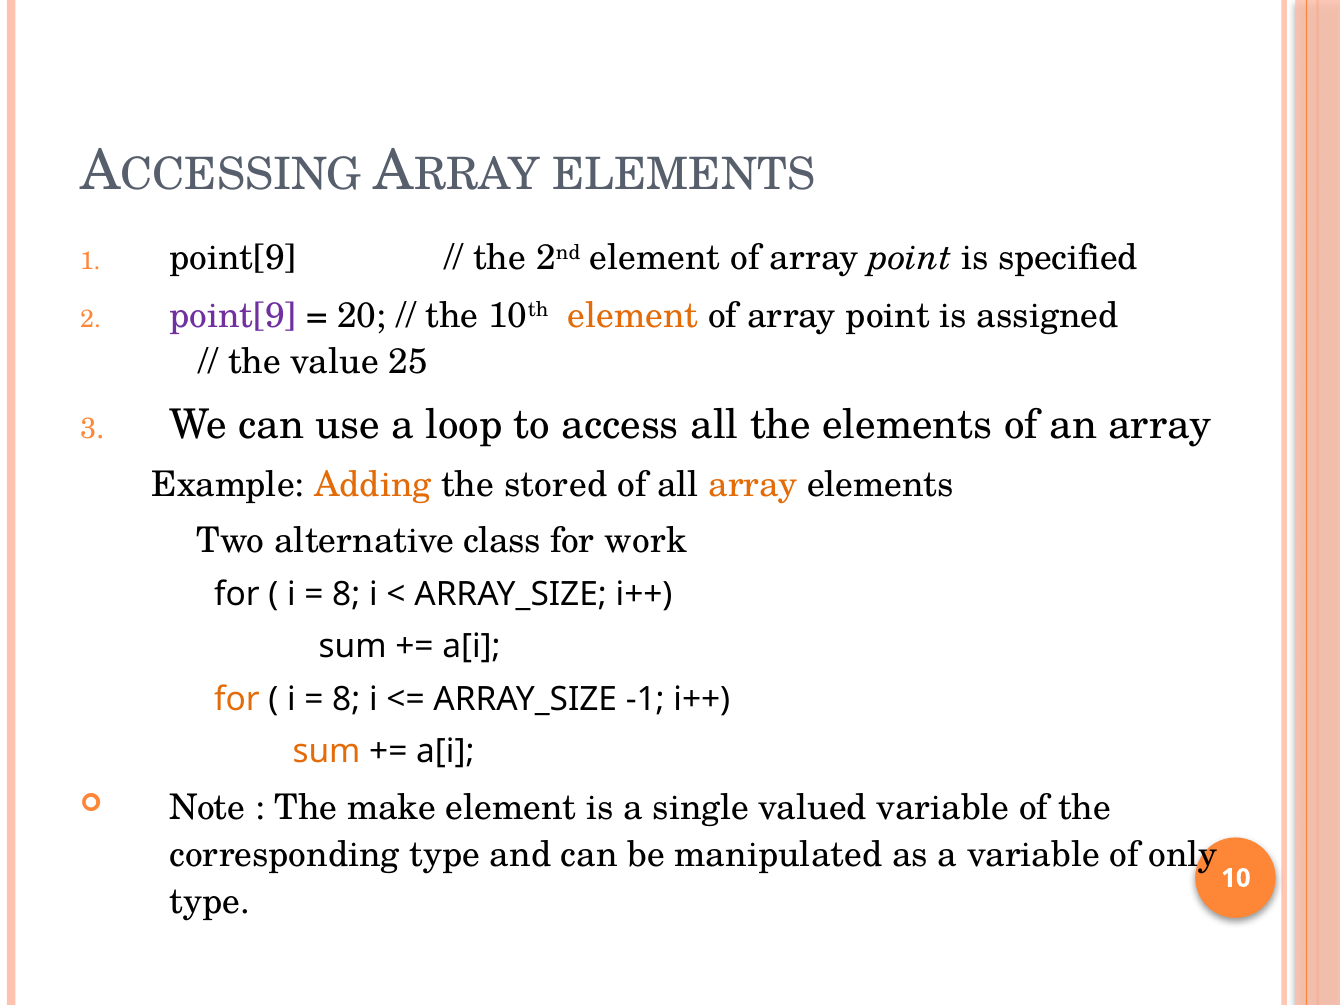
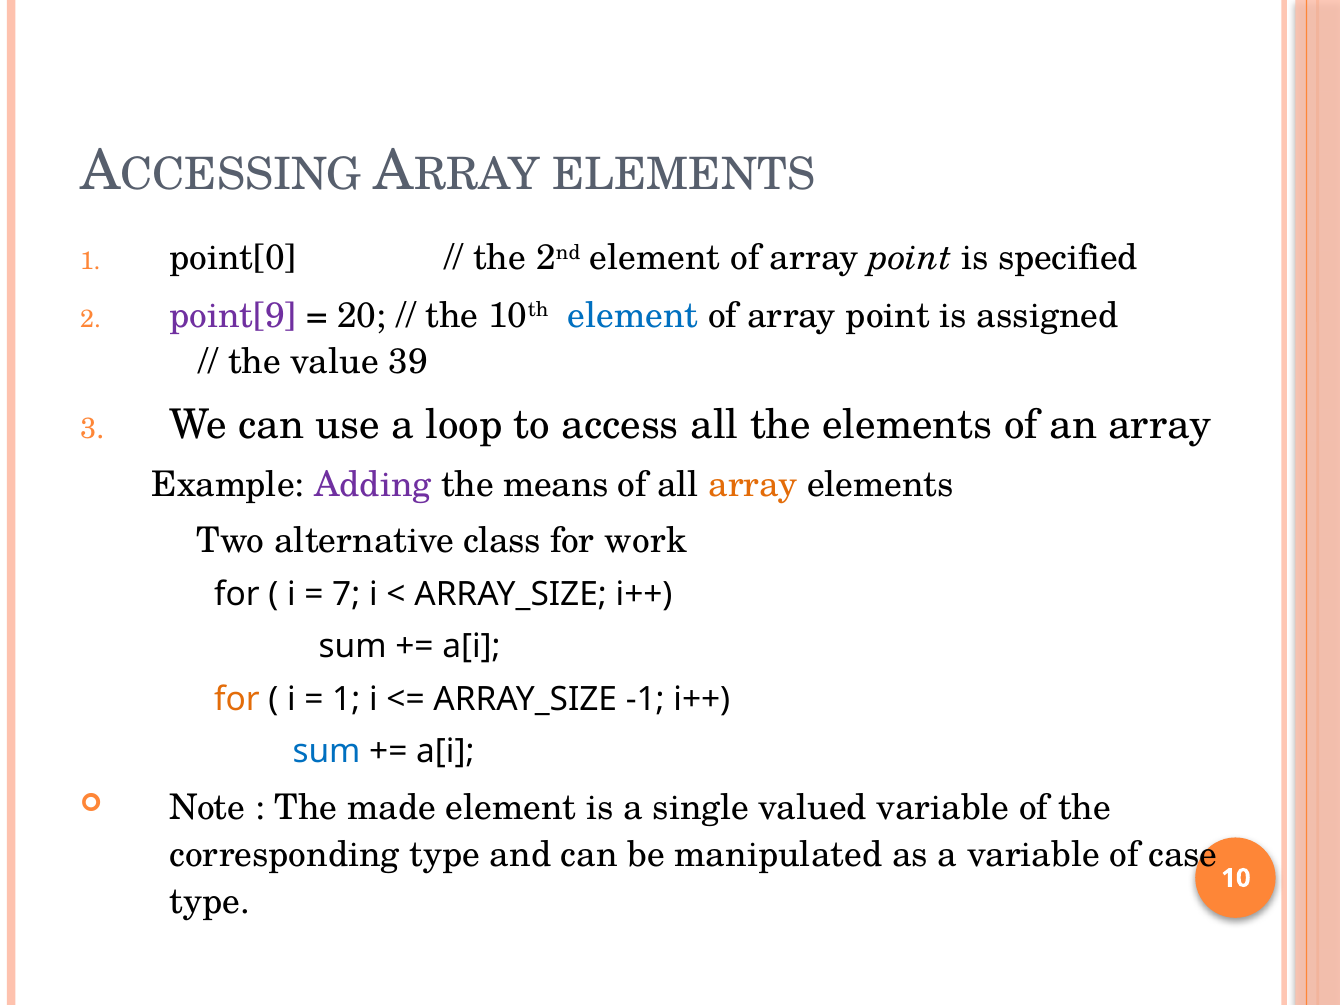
point[9: point[9 -> point[0 (233, 258)
element colour: orange -> blue (633, 316)
25: 25 -> 39 (408, 362)
Adding colour: orange -> purple (373, 485)
stored: stored -> means (556, 485)
8: 8 -> 7 (346, 594)
8: 8 -> 1 (346, 699)
sum colour: orange -> blue (327, 751)
make: make -> made (392, 808)
only: only -> case (1183, 855)
